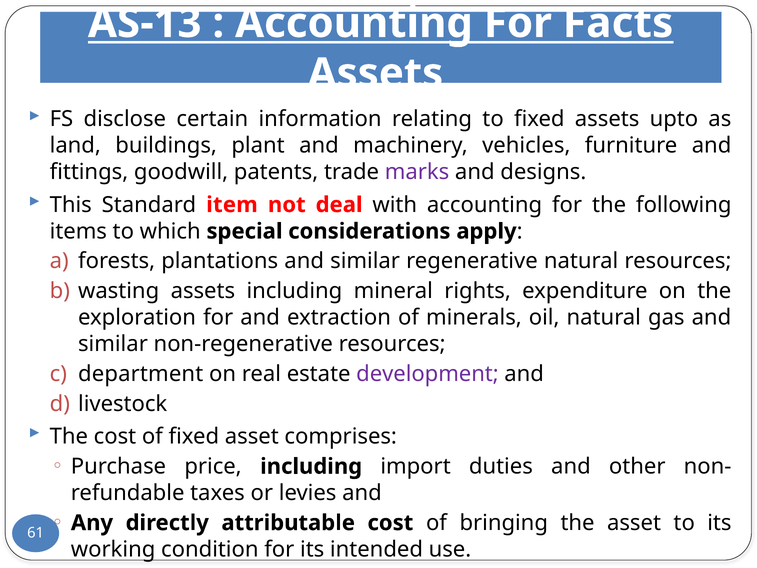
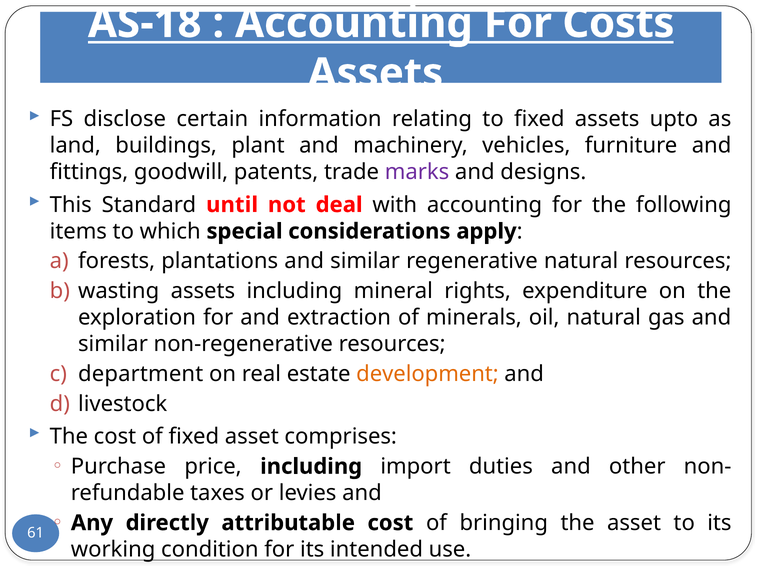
AS-13: AS-13 -> AS-18 (145, 23)
Facts: Facts -> Costs (618, 23)
item: item -> until (232, 205)
development colour: purple -> orange (427, 374)
